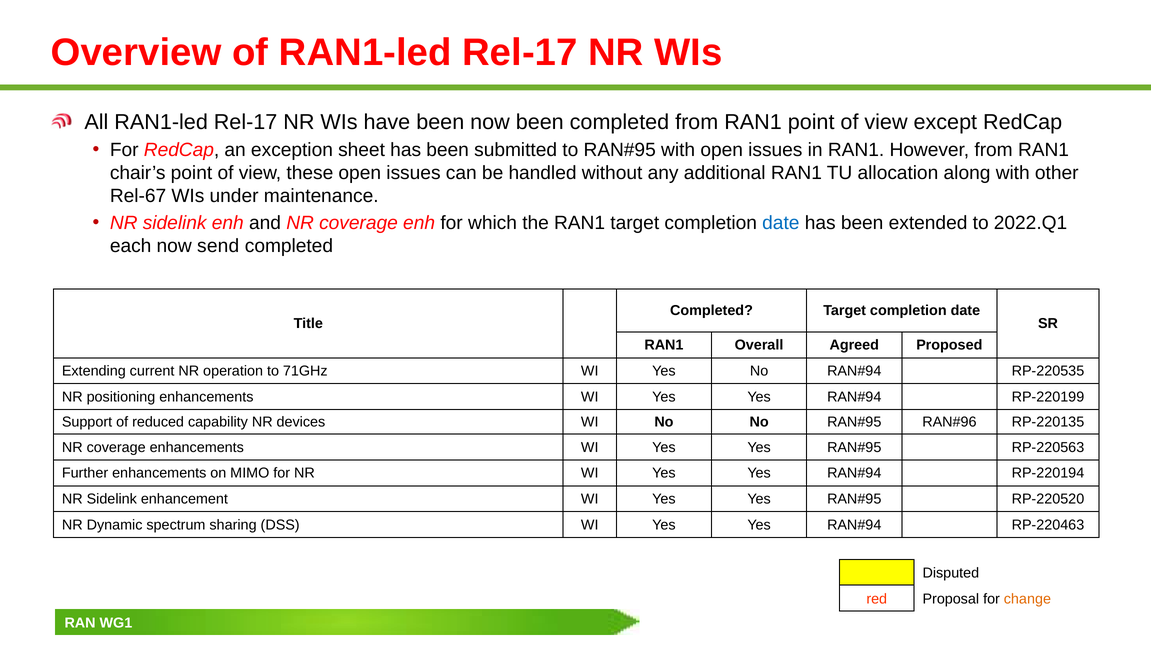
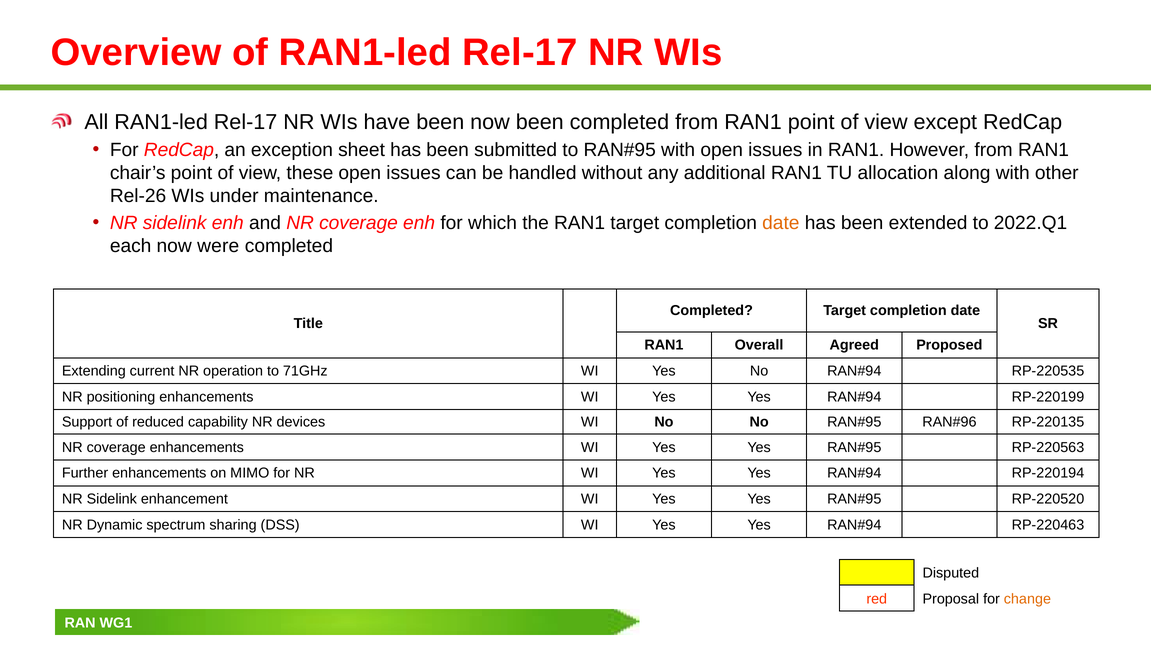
Rel-67: Rel-67 -> Rel-26 (138, 196)
date colour: blue -> orange (781, 223)
send: send -> were (218, 246)
